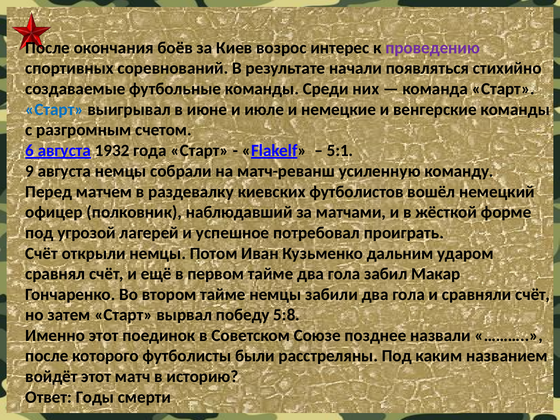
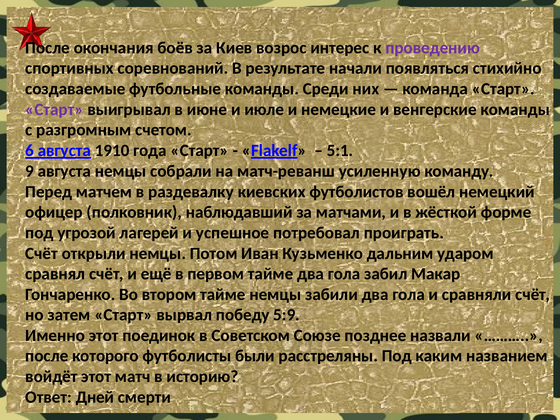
Старт colour: blue -> purple (54, 109)
1932: 1932 -> 1910 (112, 150)
5:8: 5:8 -> 5:9 (287, 315)
Годы: Годы -> Дней (95, 397)
